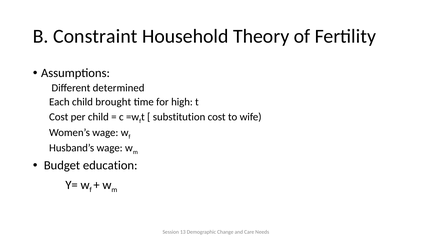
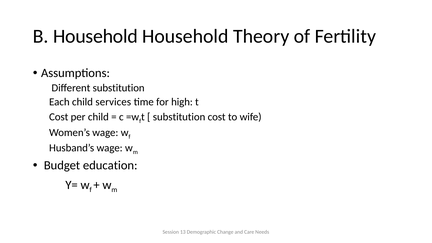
B Constraint: Constraint -> Household (95, 36)
Different determined: determined -> substitution (119, 88)
brought: brought -> services (113, 102)
